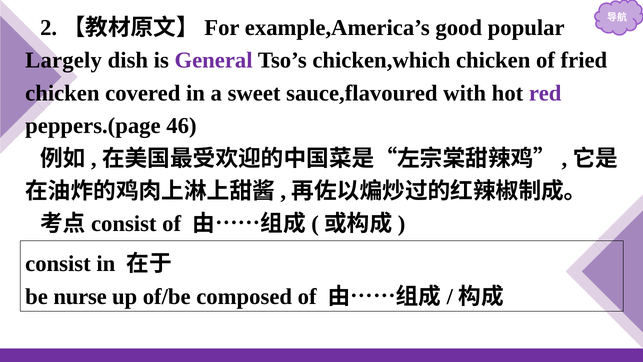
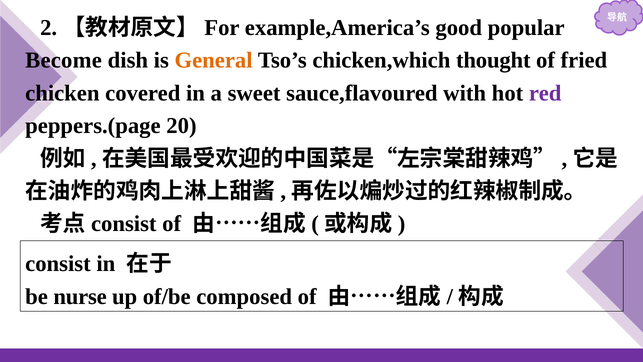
Largely: Largely -> Become (64, 60)
General colour: purple -> orange (214, 60)
chicken,which chicken: chicken -> thought (493, 60)
46: 46 -> 20 (181, 126)
